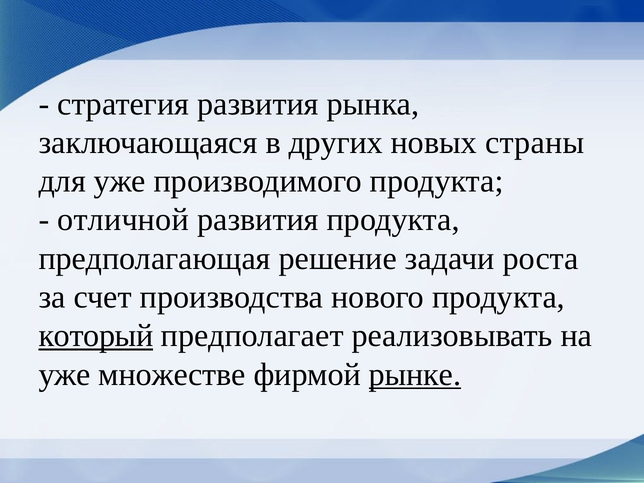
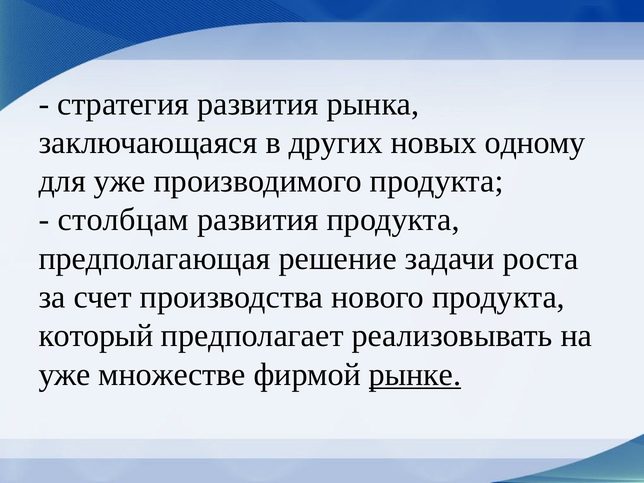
страны: страны -> одному (535, 143)
отличной: отличной -> столбцам (123, 220)
который underline: present -> none (96, 336)
